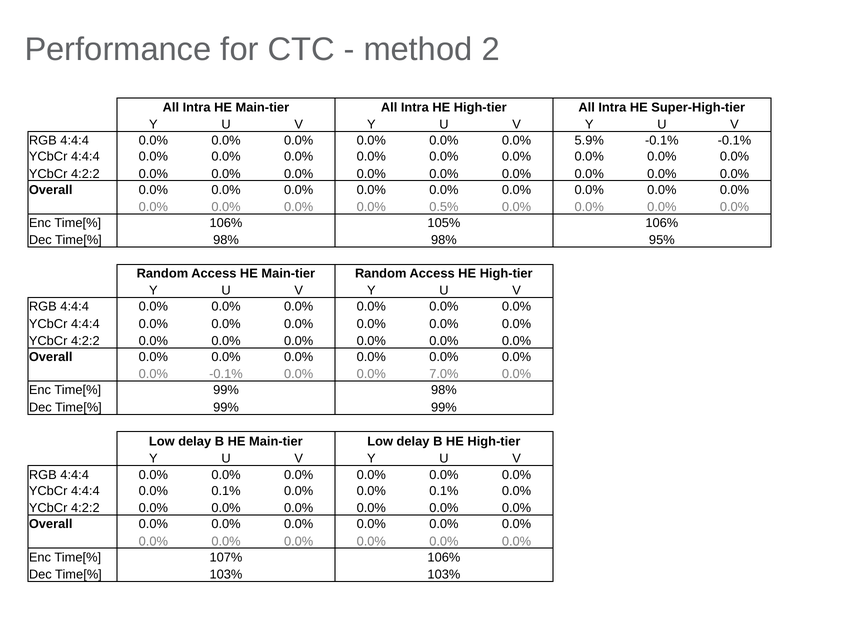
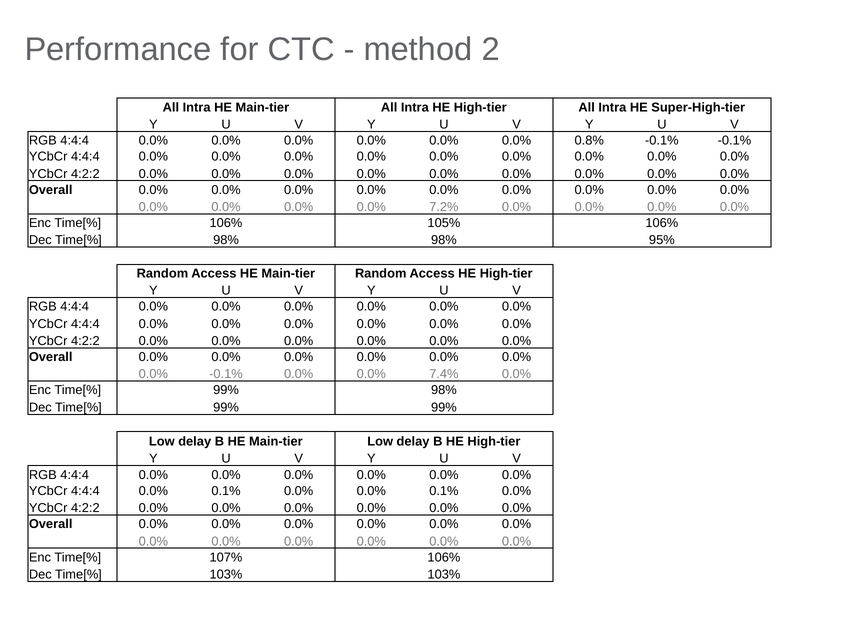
5.9%: 5.9% -> 0.8% (589, 140)
0.5%: 0.5% -> 7.2% (444, 207)
7.0%: 7.0% -> 7.4% (444, 374)
